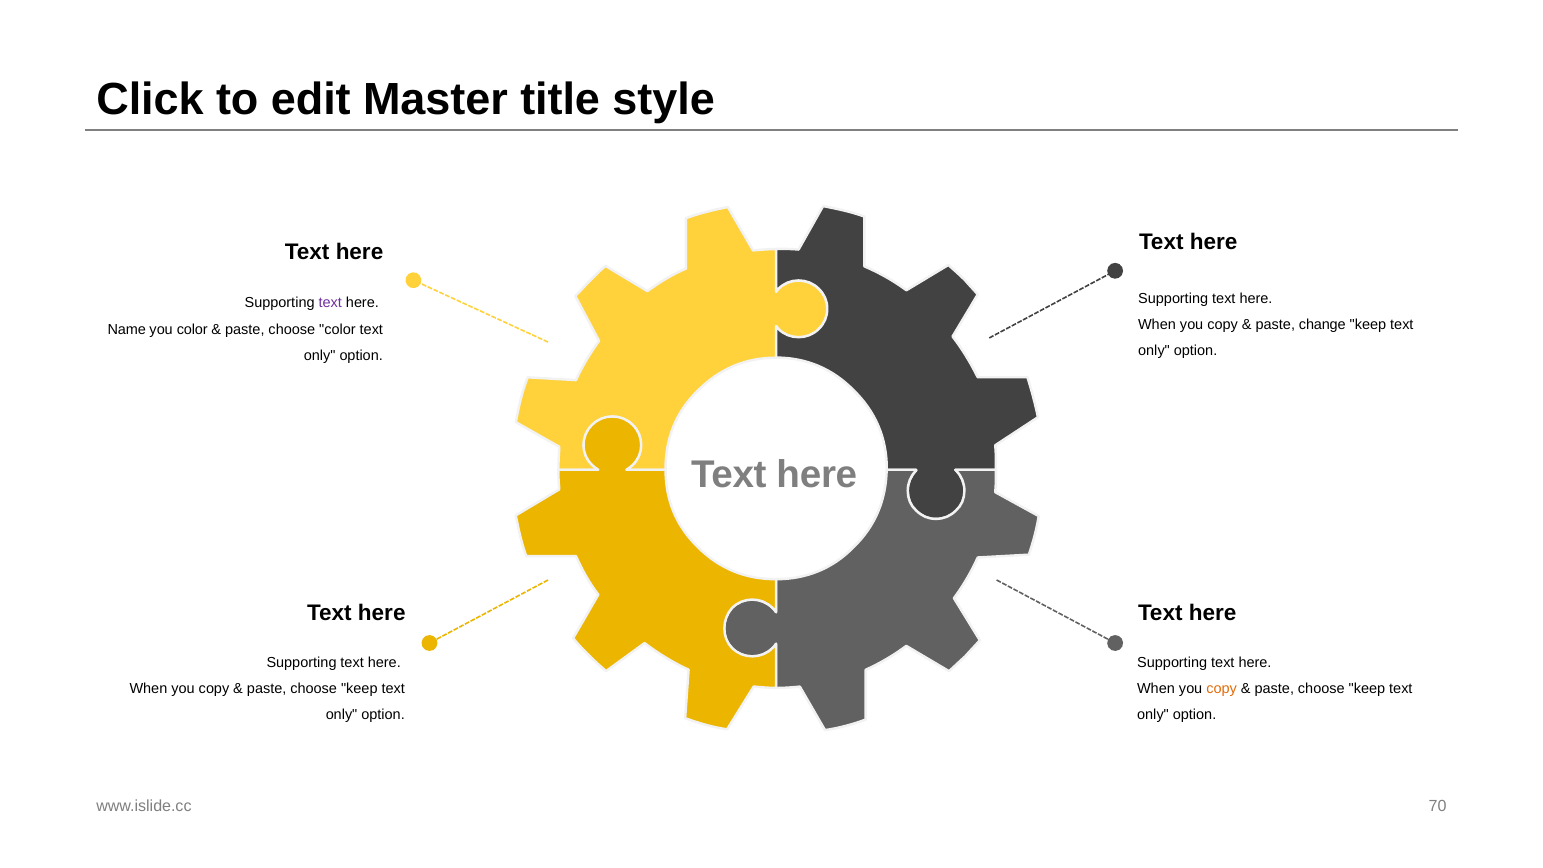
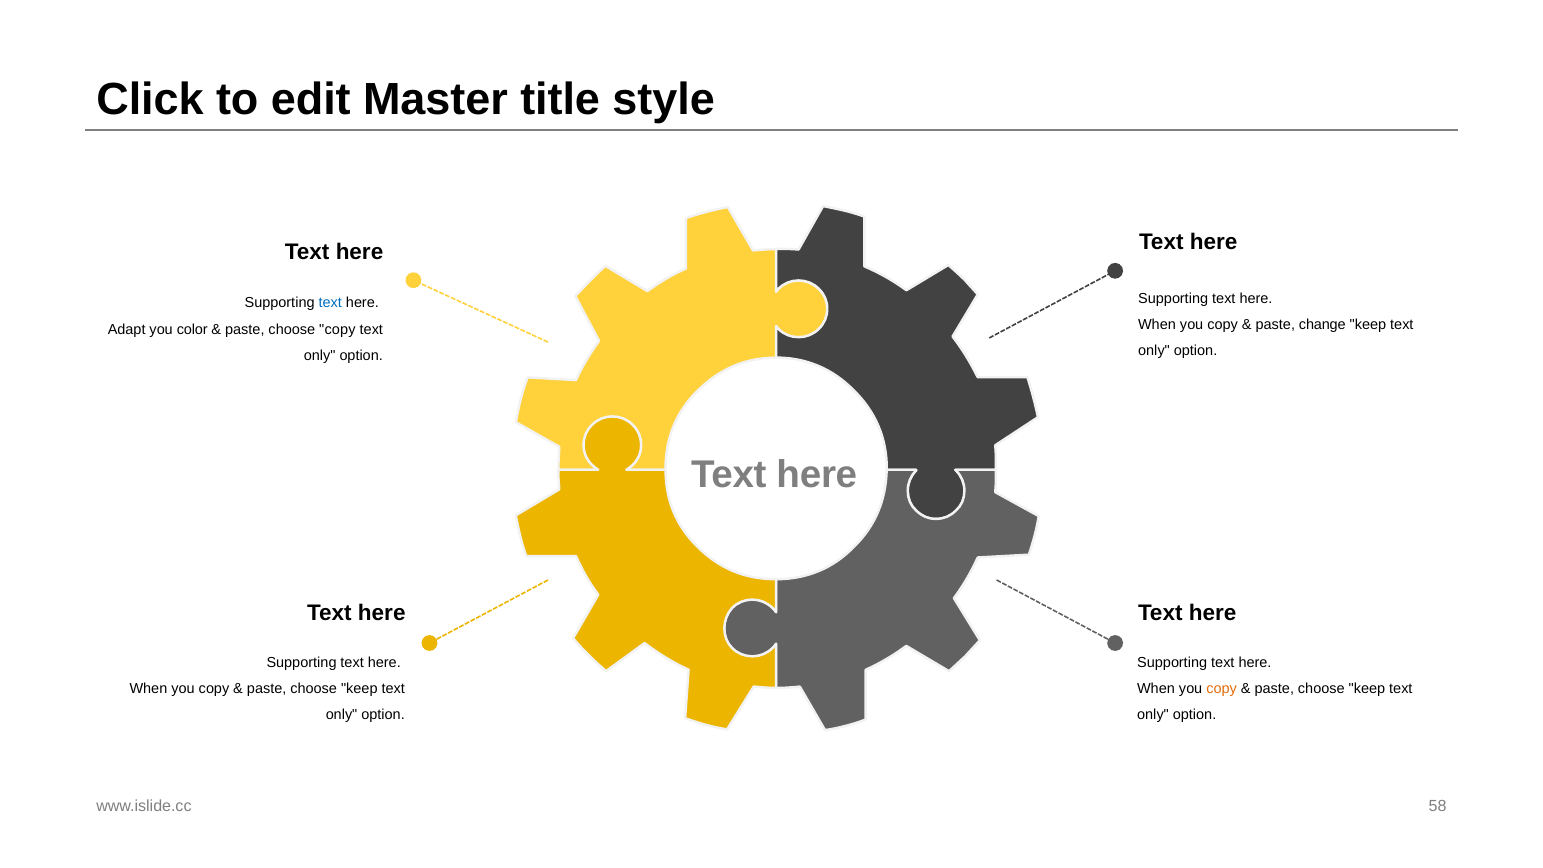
text colour: purple -> blue (330, 303)
Name: Name -> Adapt (127, 329)
choose color: color -> copy (337, 329)
70: 70 -> 58 (1438, 806)
